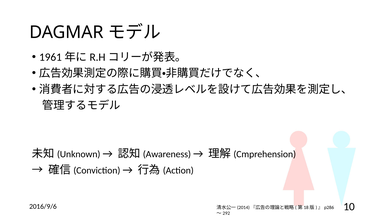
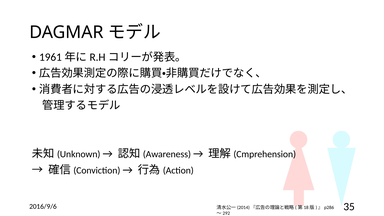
10: 10 -> 35 (349, 207)
